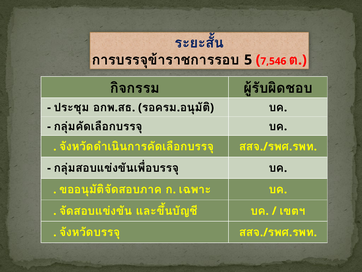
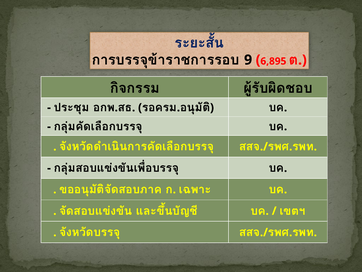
5: 5 -> 9 (248, 60)
7,546: 7,546 -> 6,895 (273, 61)
